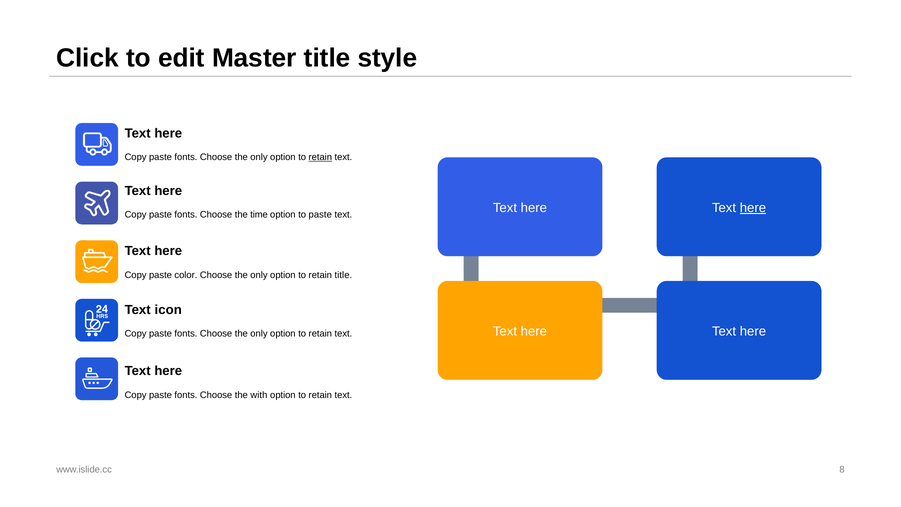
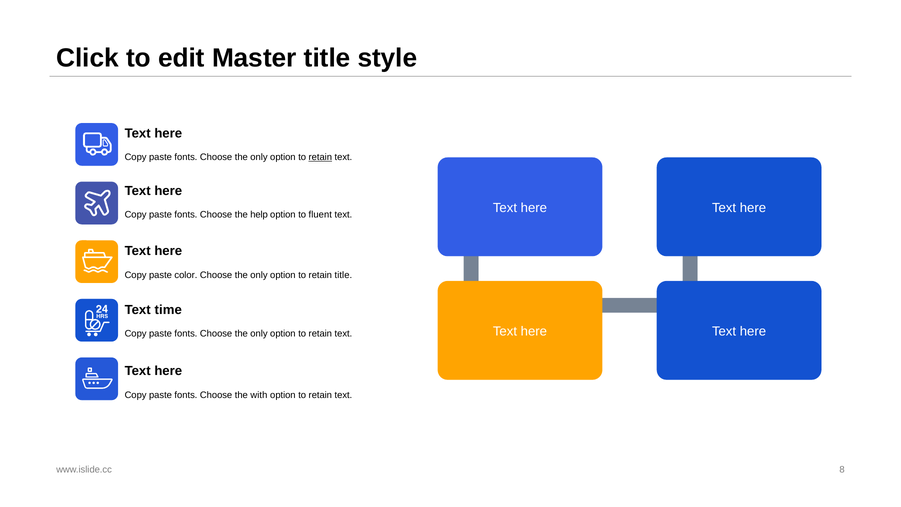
here underline: present -> none (753, 208)
time: time -> help (259, 215)
to paste: paste -> fluent (320, 215)
icon: icon -> time (168, 310)
